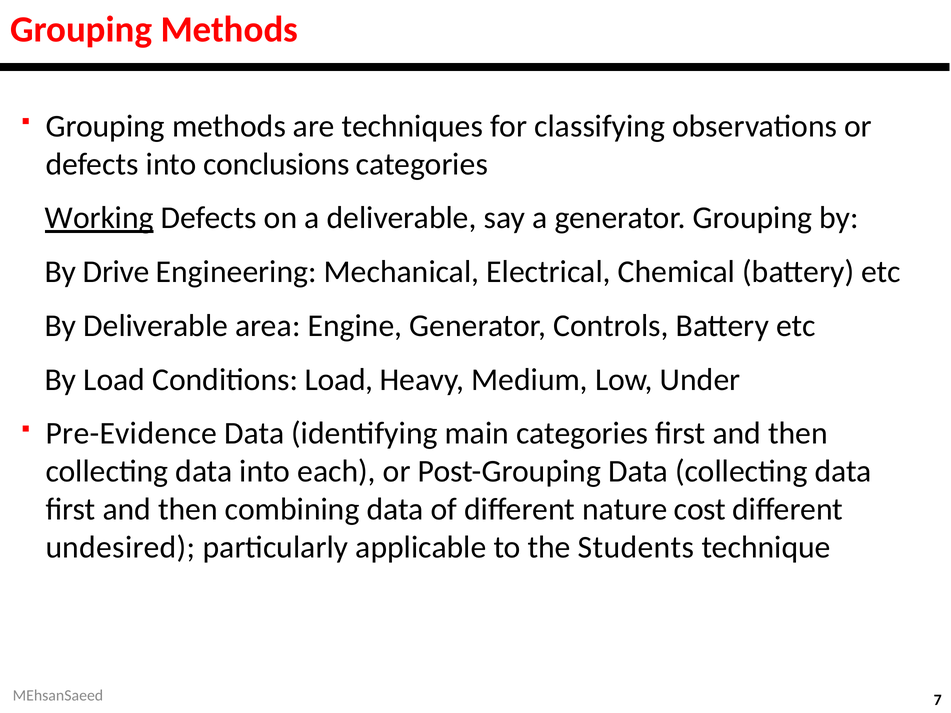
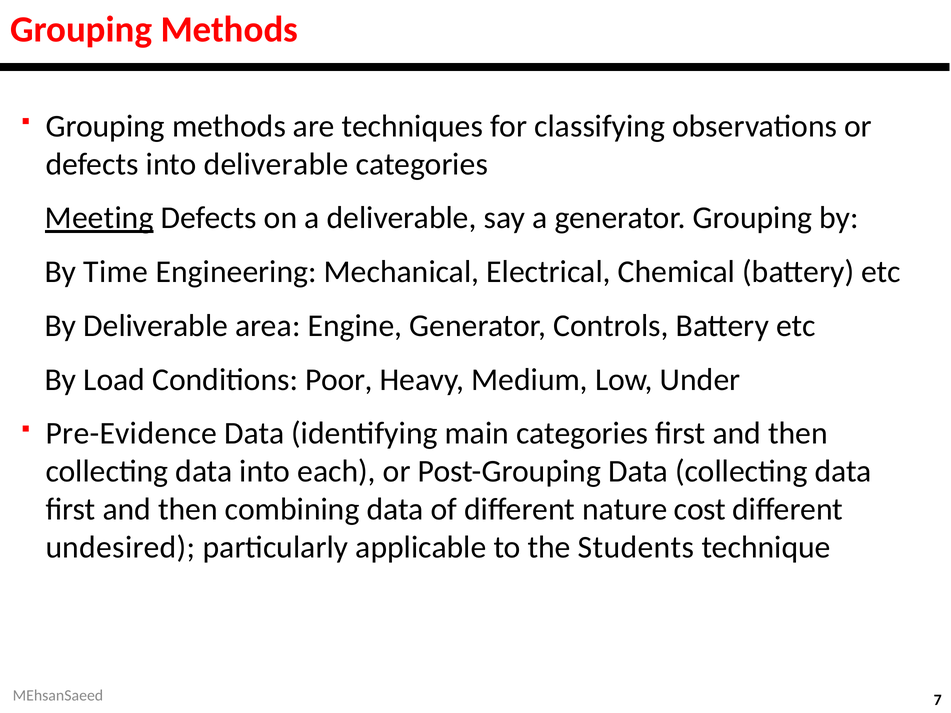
into conclusions: conclusions -> deliverable (276, 164)
Working: Working -> Meeting (99, 218)
Drive: Drive -> Time (116, 272)
Conditions Load: Load -> Poor (339, 380)
